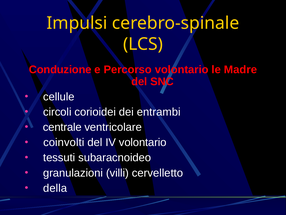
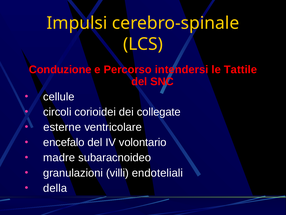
Percorso volontario: volontario -> intendersi (182, 69)
Madre: Madre -> Tattile (241, 69)
entrambi: entrambi -> collegate (159, 112)
centrale: centrale -> esterne (62, 127)
coinvolti: coinvolti -> encefalo (64, 142)
tessuti: tessuti -> madre (59, 157)
cervelletto: cervelletto -> endoteliali (157, 173)
